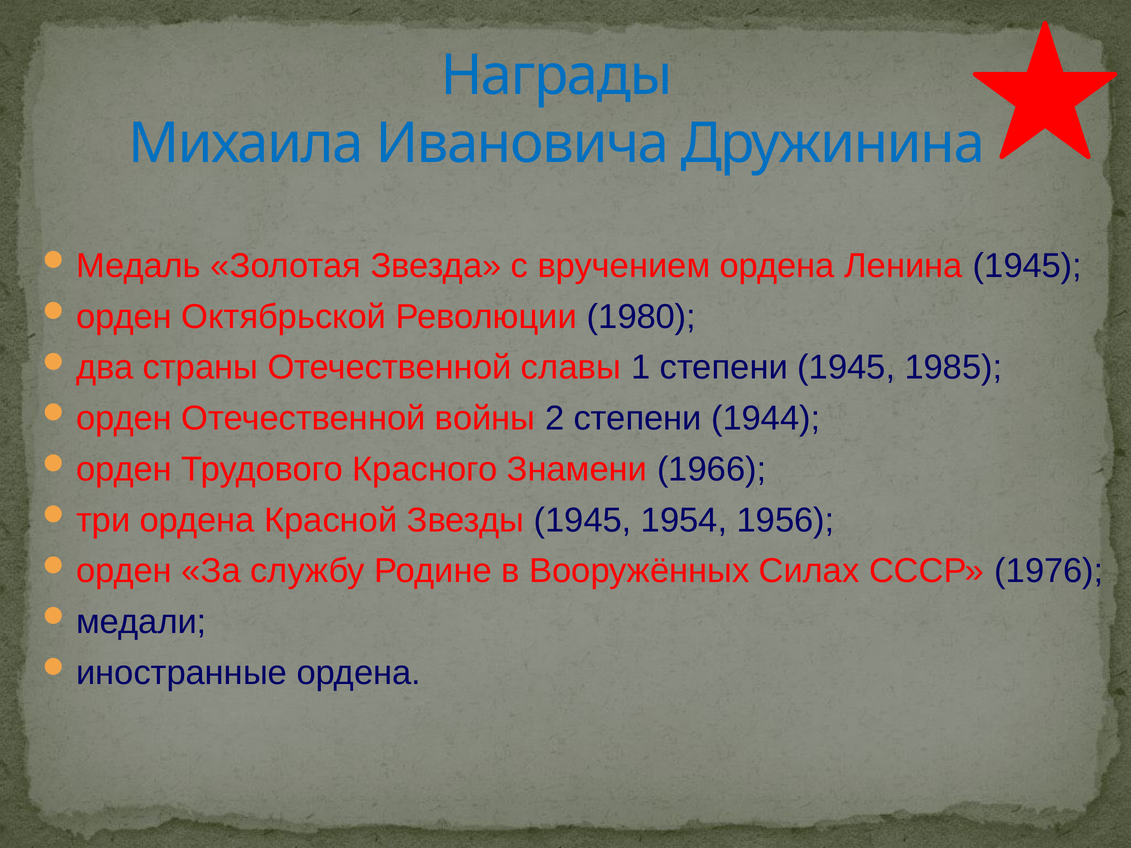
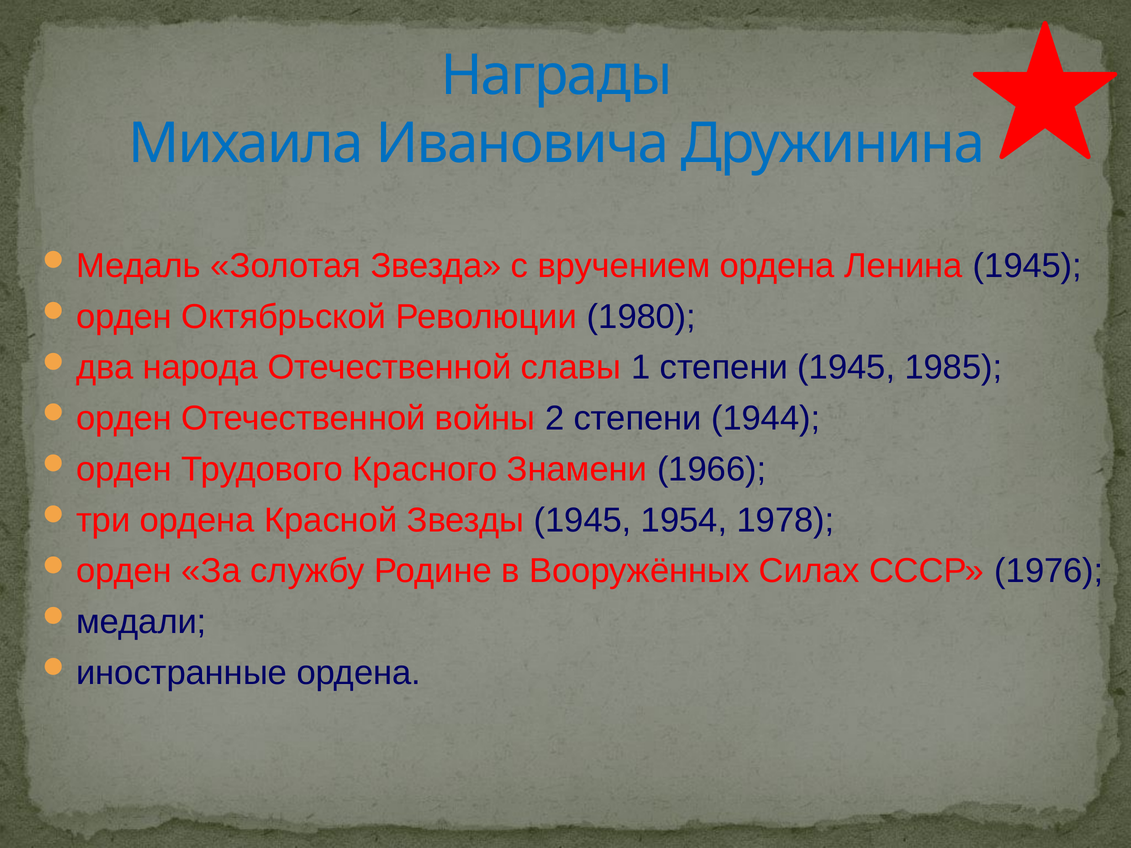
страны: страны -> народа (200, 368)
1956: 1956 -> 1978 (786, 520)
